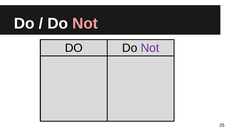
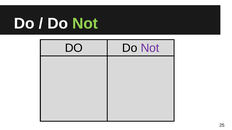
Not colour: pink -> light green (85, 24)
